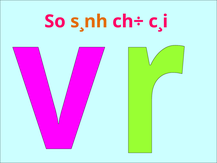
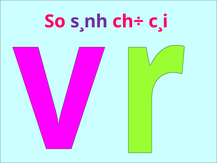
s¸nh colour: orange -> purple (89, 21)
